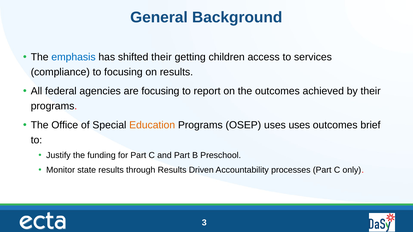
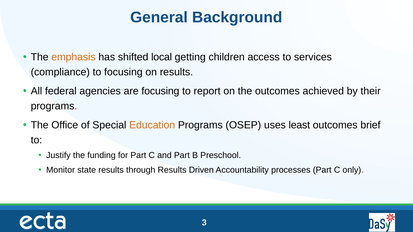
emphasis colour: blue -> orange (73, 57)
shifted their: their -> local (162, 57)
uses uses: uses -> least (299, 125)
